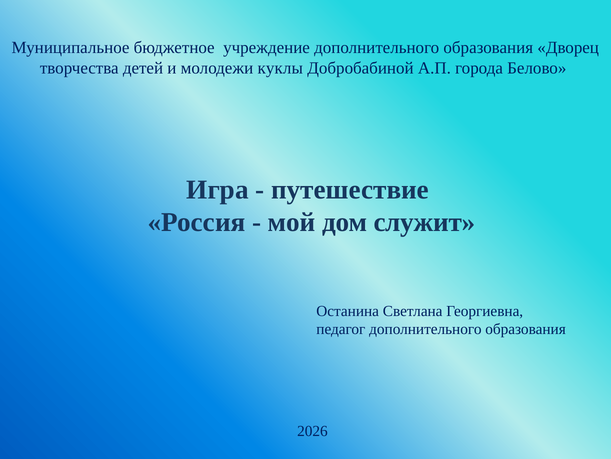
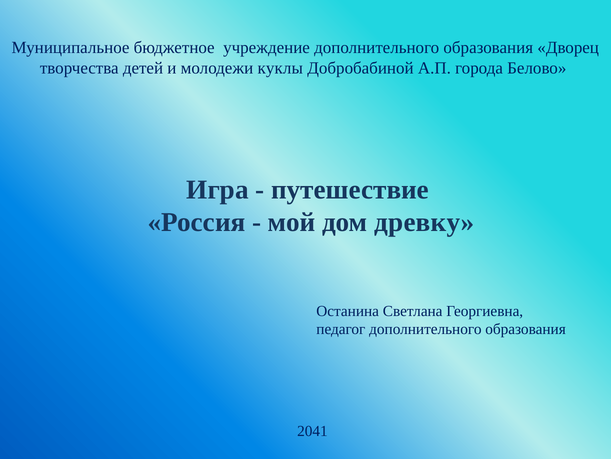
служит: служит -> древку (424, 222)
2026: 2026 -> 2041 (312, 431)
